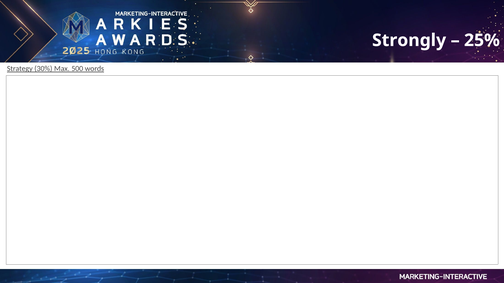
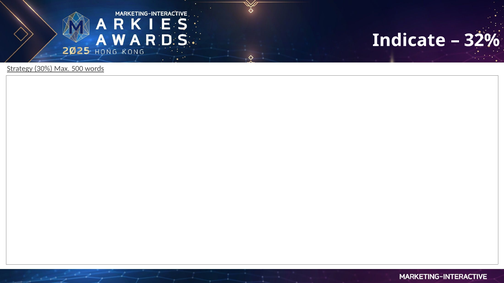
Strongly: Strongly -> Indicate (409, 40)
25%: 25% -> 32% (482, 40)
